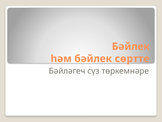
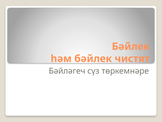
сөртте: сөртте -> чистят (132, 58)
